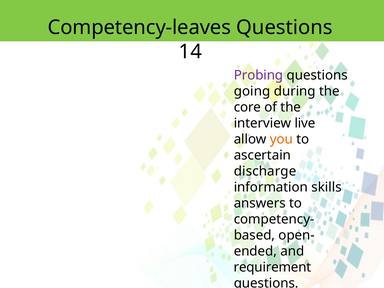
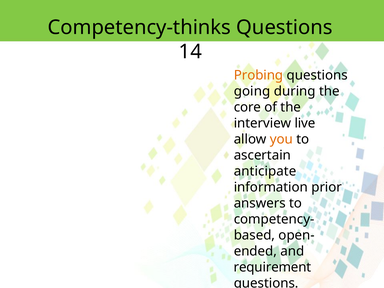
Competency-leaves: Competency-leaves -> Competency-thinks (139, 27)
Probing colour: purple -> orange (258, 75)
discharge: discharge -> anticipate (265, 171)
skills: skills -> prior (327, 187)
